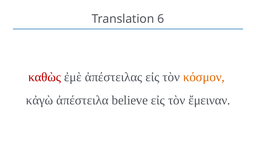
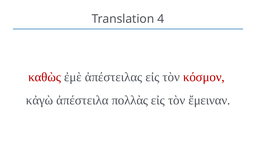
6: 6 -> 4 (161, 19)
κόσμον colour: orange -> red (204, 77)
believe: believe -> πολλὰς (130, 100)
